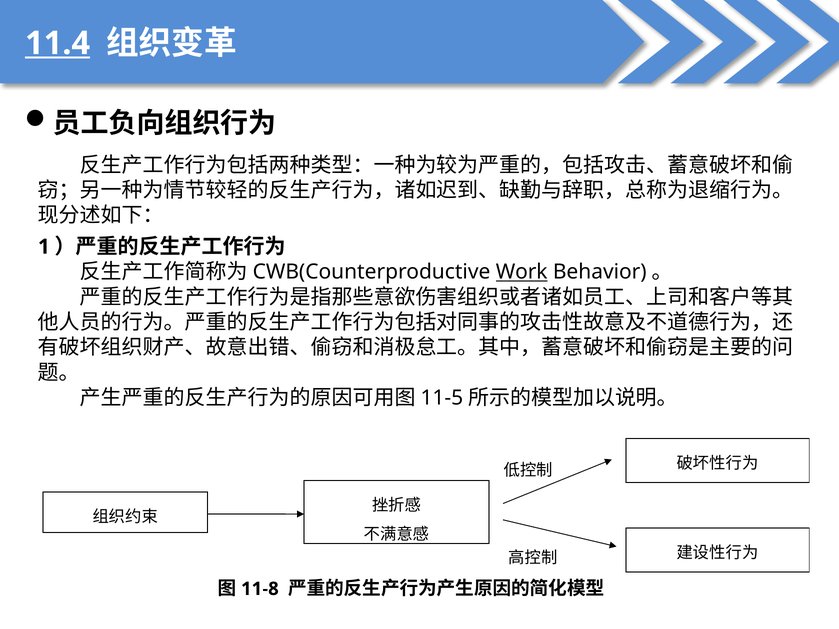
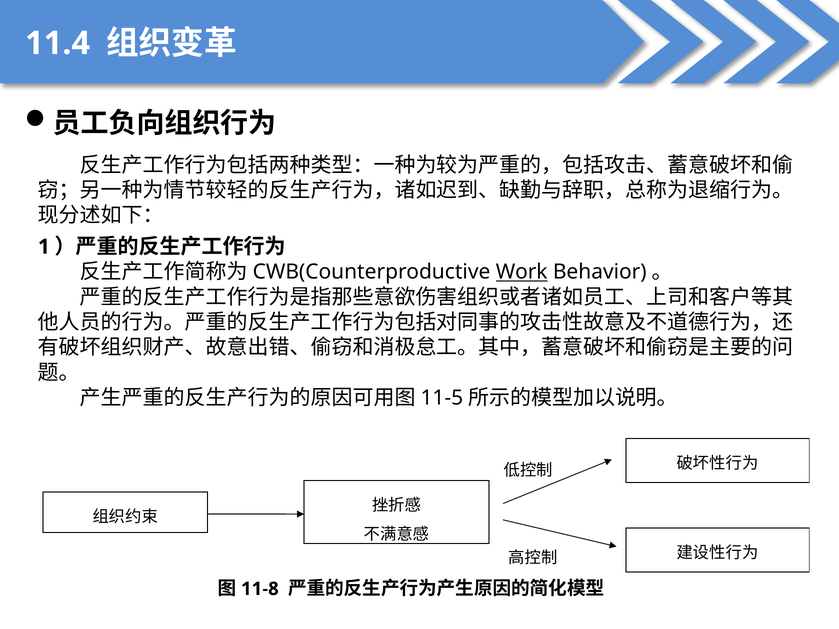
11.4 underline: present -> none (58, 43)
